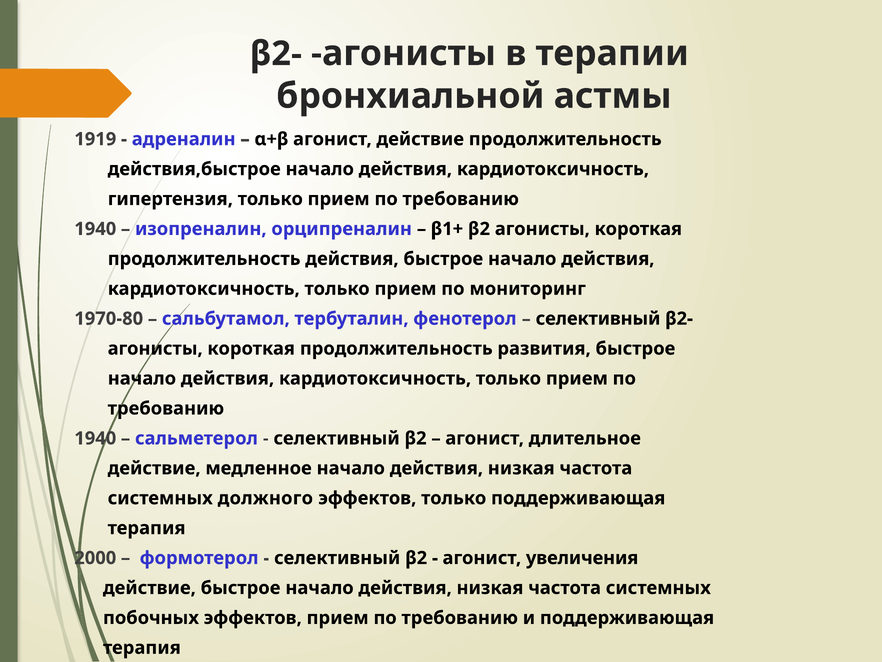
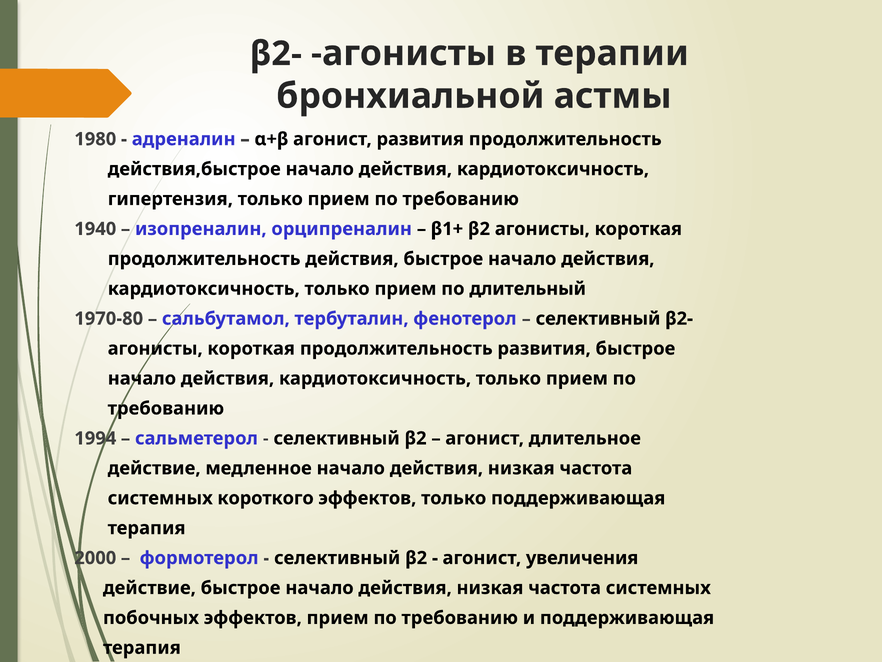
1919: 1919 -> 1980 (95, 139)
агонист действие: действие -> развития (420, 139)
мониторинг: мониторинг -> длительный (528, 289)
1940: 1940 -> 1994 (95, 438)
должного: должного -> короткого (266, 498)
